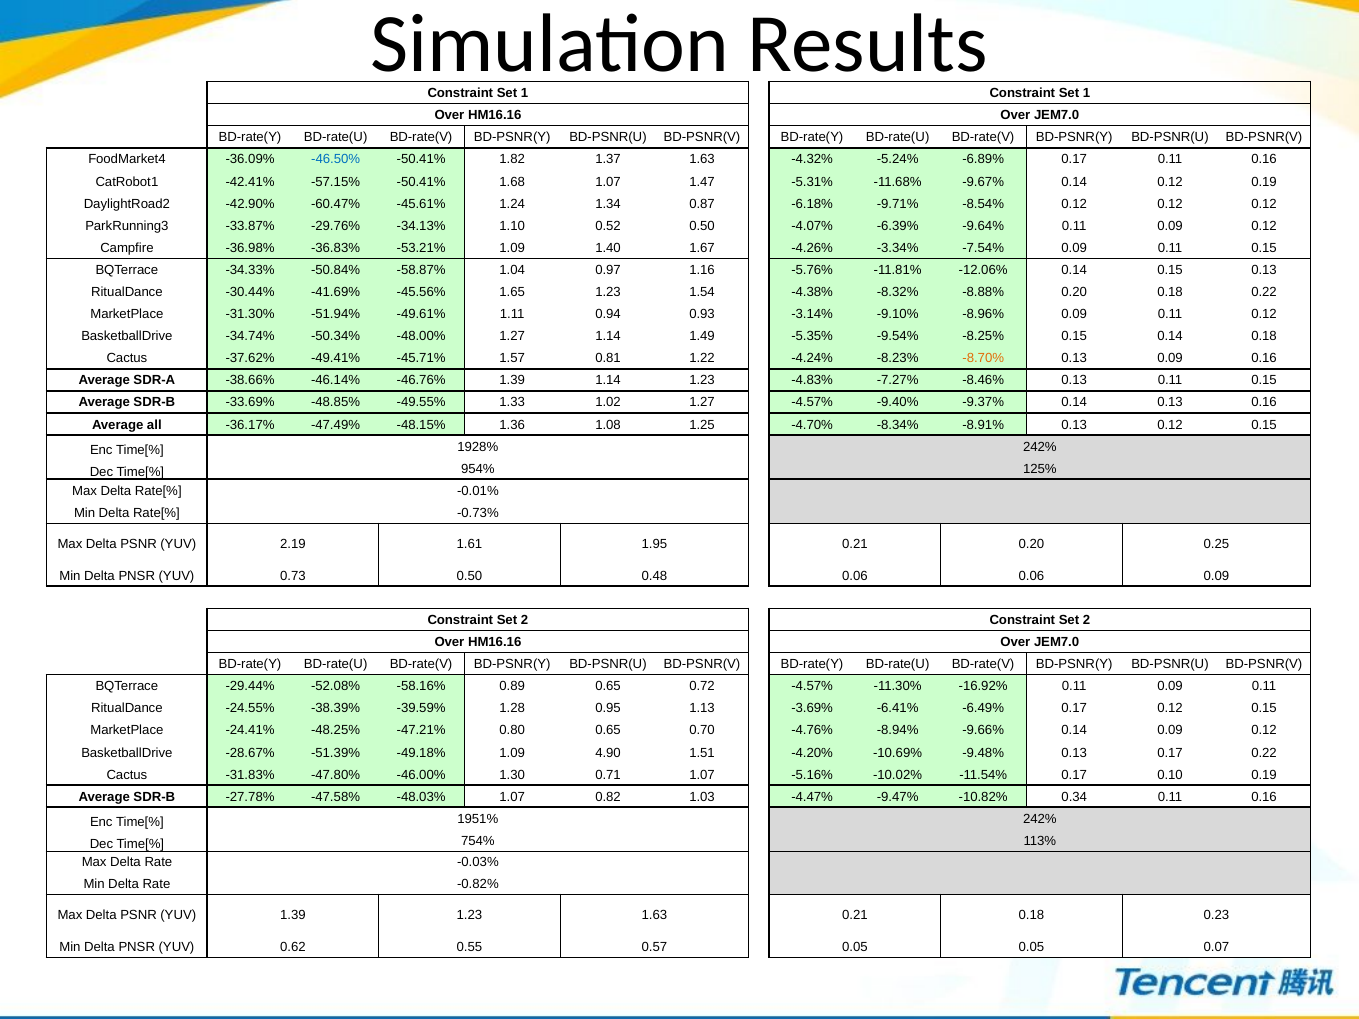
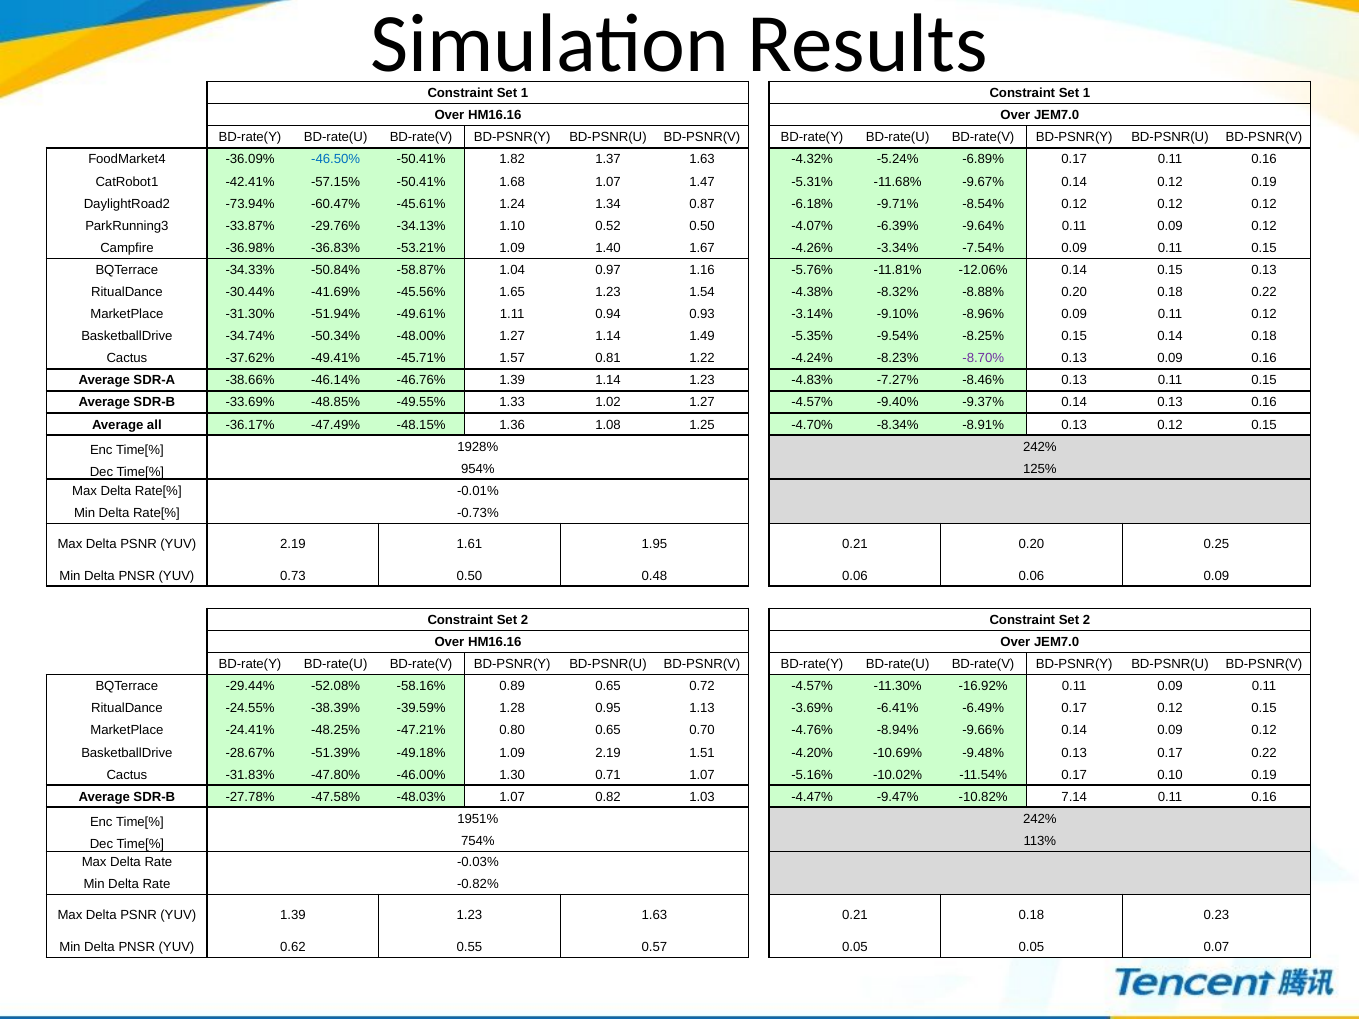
-42.90%: -42.90% -> -73.94% (250, 204)
-8.70% colour: orange -> purple (983, 359)
1.09 4.90: 4.90 -> 2.19 (608, 753)
0.34: 0.34 -> 7.14 (1074, 797)
